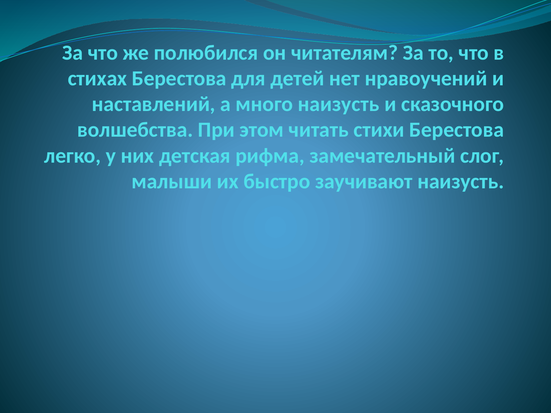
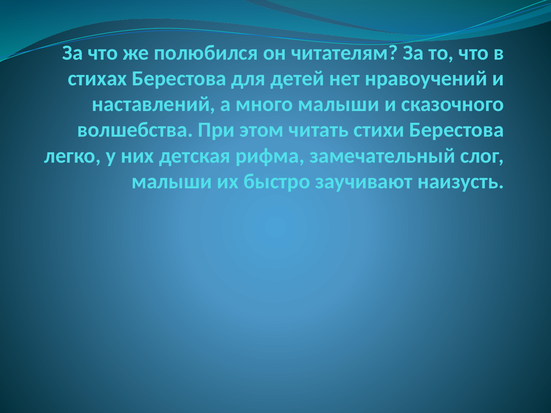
много наизусть: наизусть -> малыши (339, 104)
